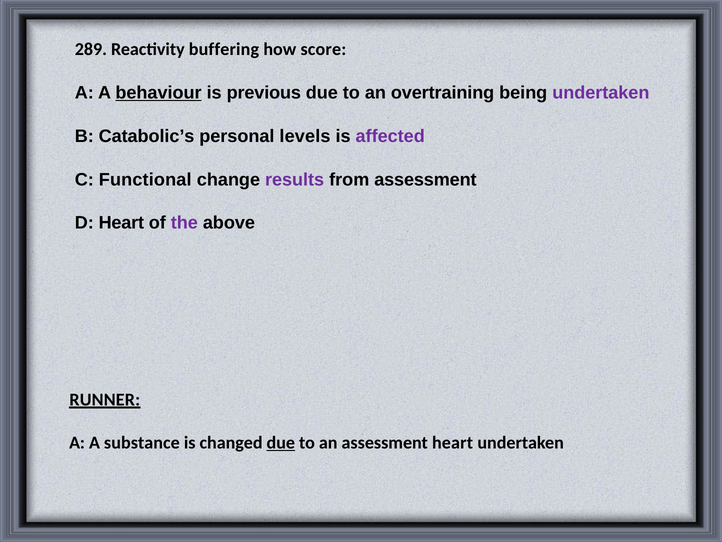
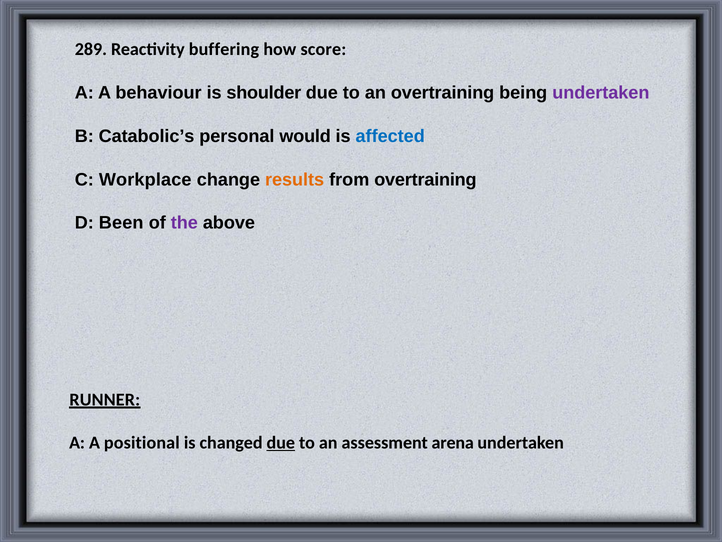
behaviour underline: present -> none (159, 93)
previous: previous -> shoulder (264, 93)
levels: levels -> would (305, 136)
affected colour: purple -> blue (390, 136)
Functional: Functional -> Workplace (145, 179)
results colour: purple -> orange (295, 179)
from assessment: assessment -> overtraining (425, 179)
D Heart: Heart -> Been (121, 223)
substance: substance -> positional (142, 443)
assessment heart: heart -> arena (453, 443)
